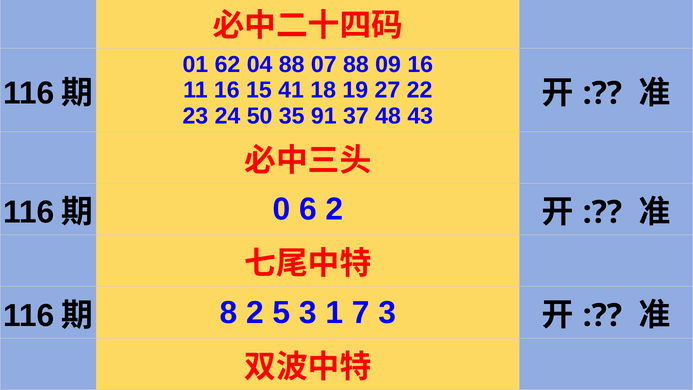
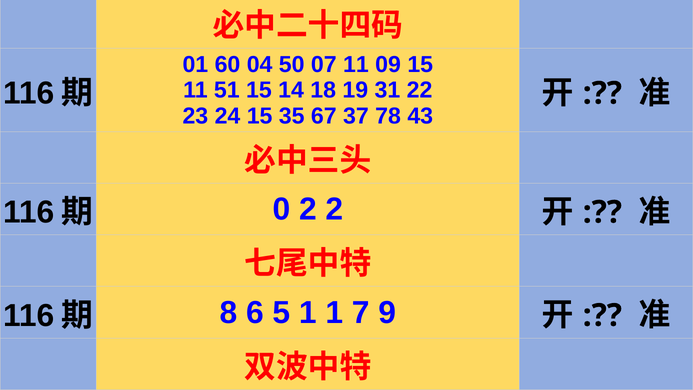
62: 62 -> 60 (227, 64)
04 88: 88 -> 50 (292, 64)
07 88: 88 -> 11 (356, 64)
09 16: 16 -> 15 (420, 64)
11 16: 16 -> 51 (227, 90)
41: 41 -> 14 (291, 90)
27: 27 -> 31 (387, 90)
24 50: 50 -> 15 (260, 116)
91: 91 -> 67 (324, 116)
48: 48 -> 78 (388, 116)
0 6: 6 -> 2 (308, 209)
8 2: 2 -> 6 (255, 313)
5 3: 3 -> 1 (308, 313)
7 3: 3 -> 9 (387, 313)
